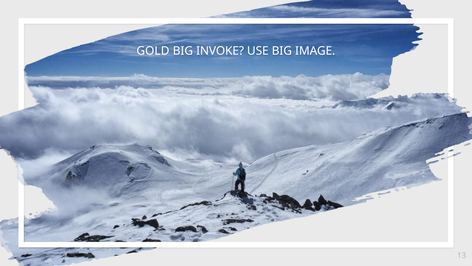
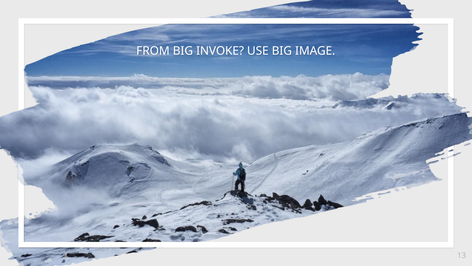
GOLD: GOLD -> FROM (153, 51)
